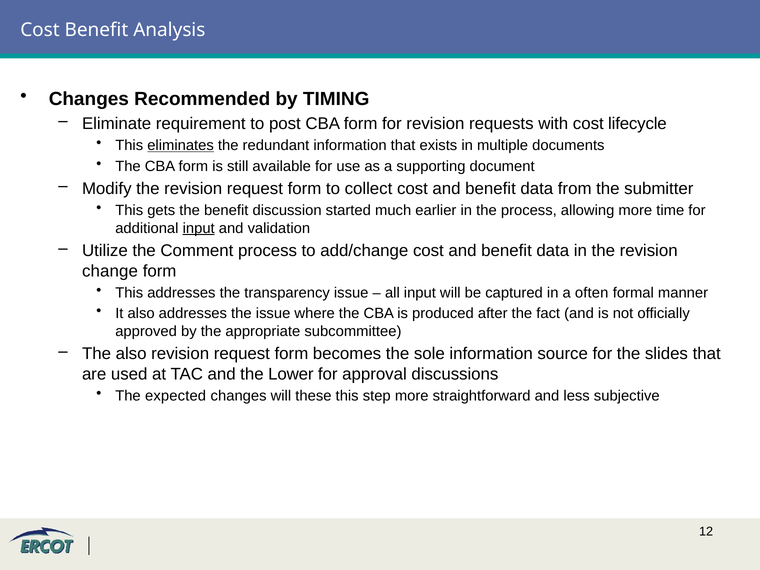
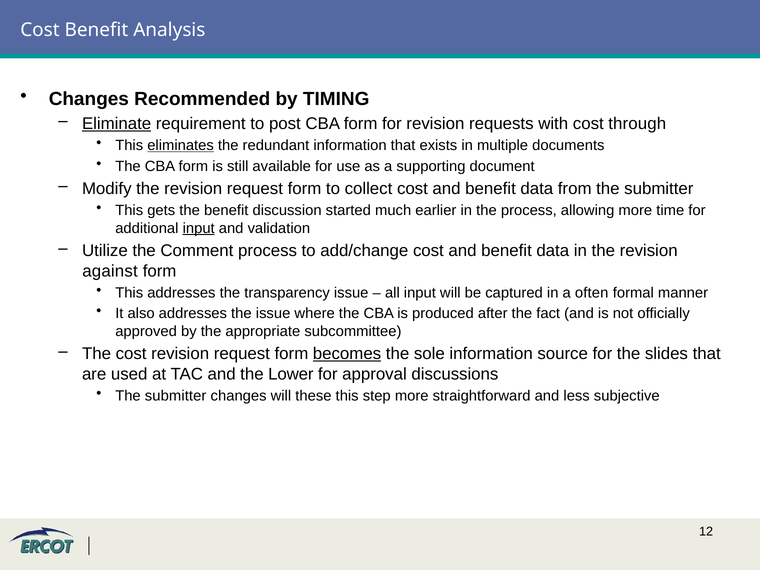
Eliminate underline: none -> present (117, 124)
lifecycle: lifecycle -> through (637, 124)
change: change -> against (110, 271)
The also: also -> cost (131, 354)
becomes underline: none -> present (347, 354)
expected: expected -> submitter (176, 396)
